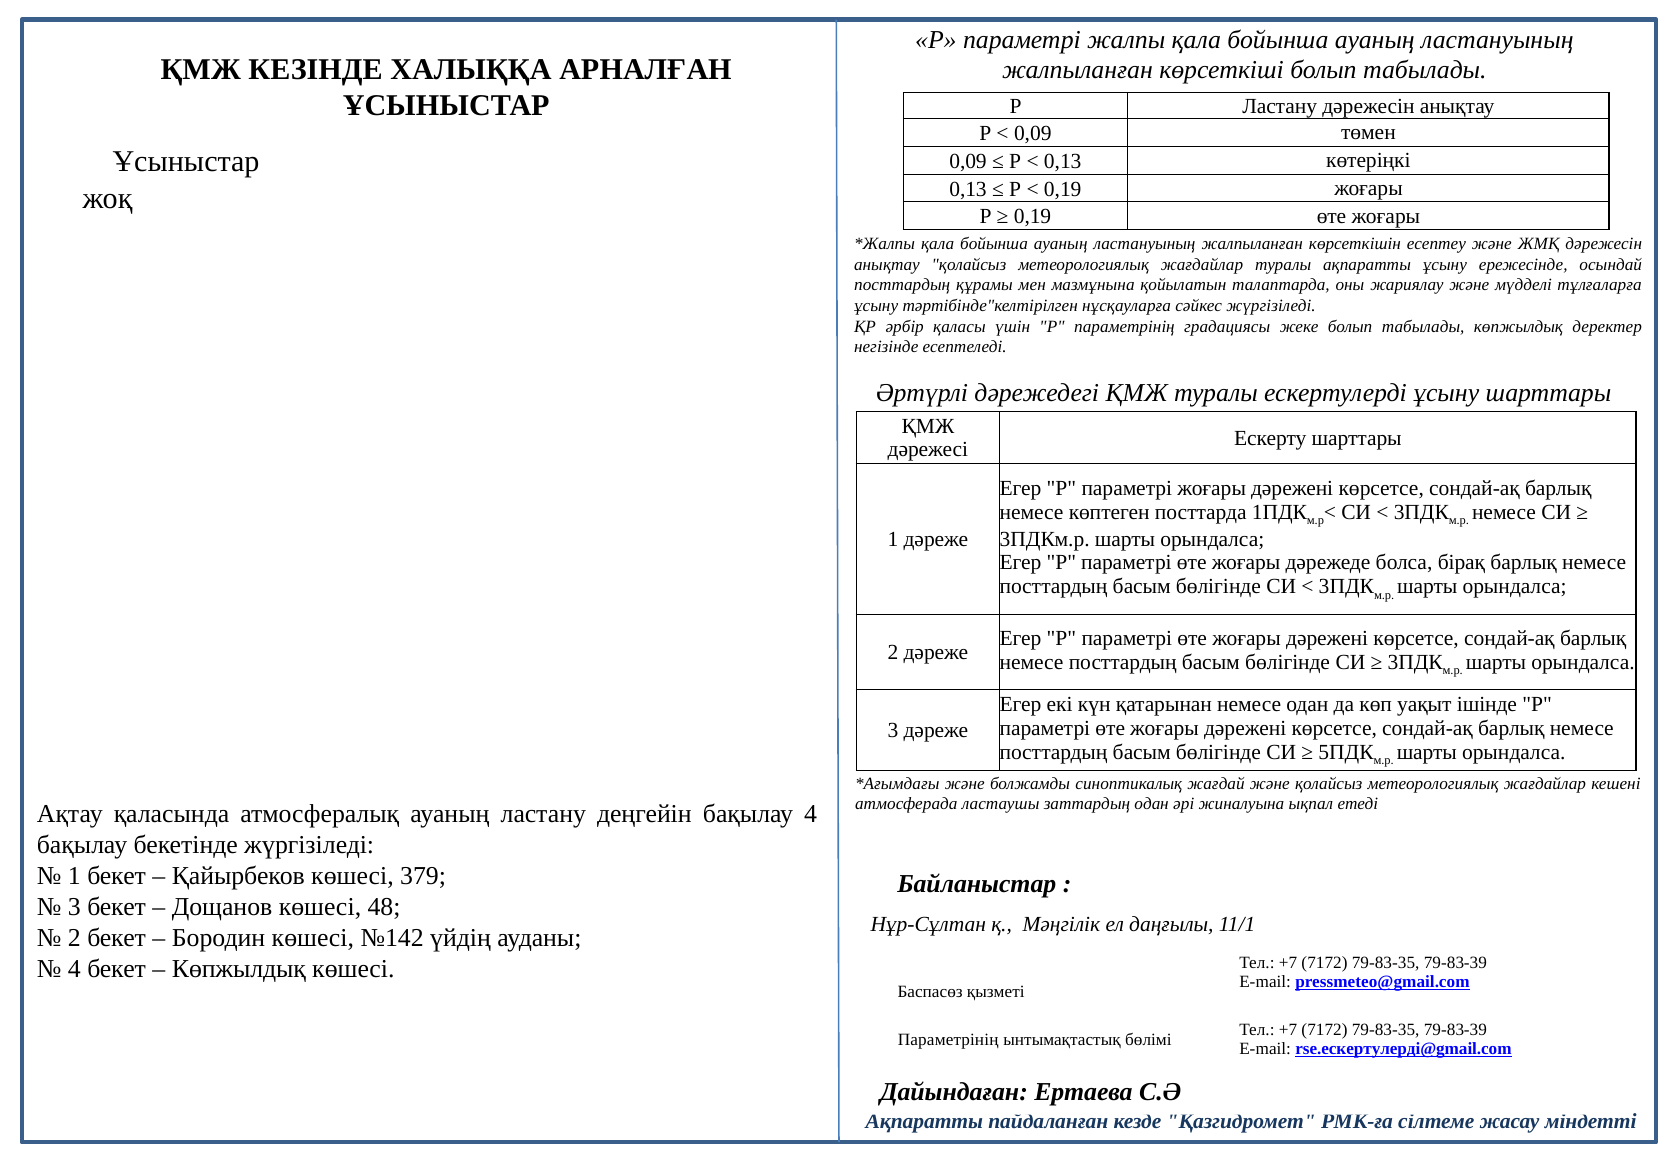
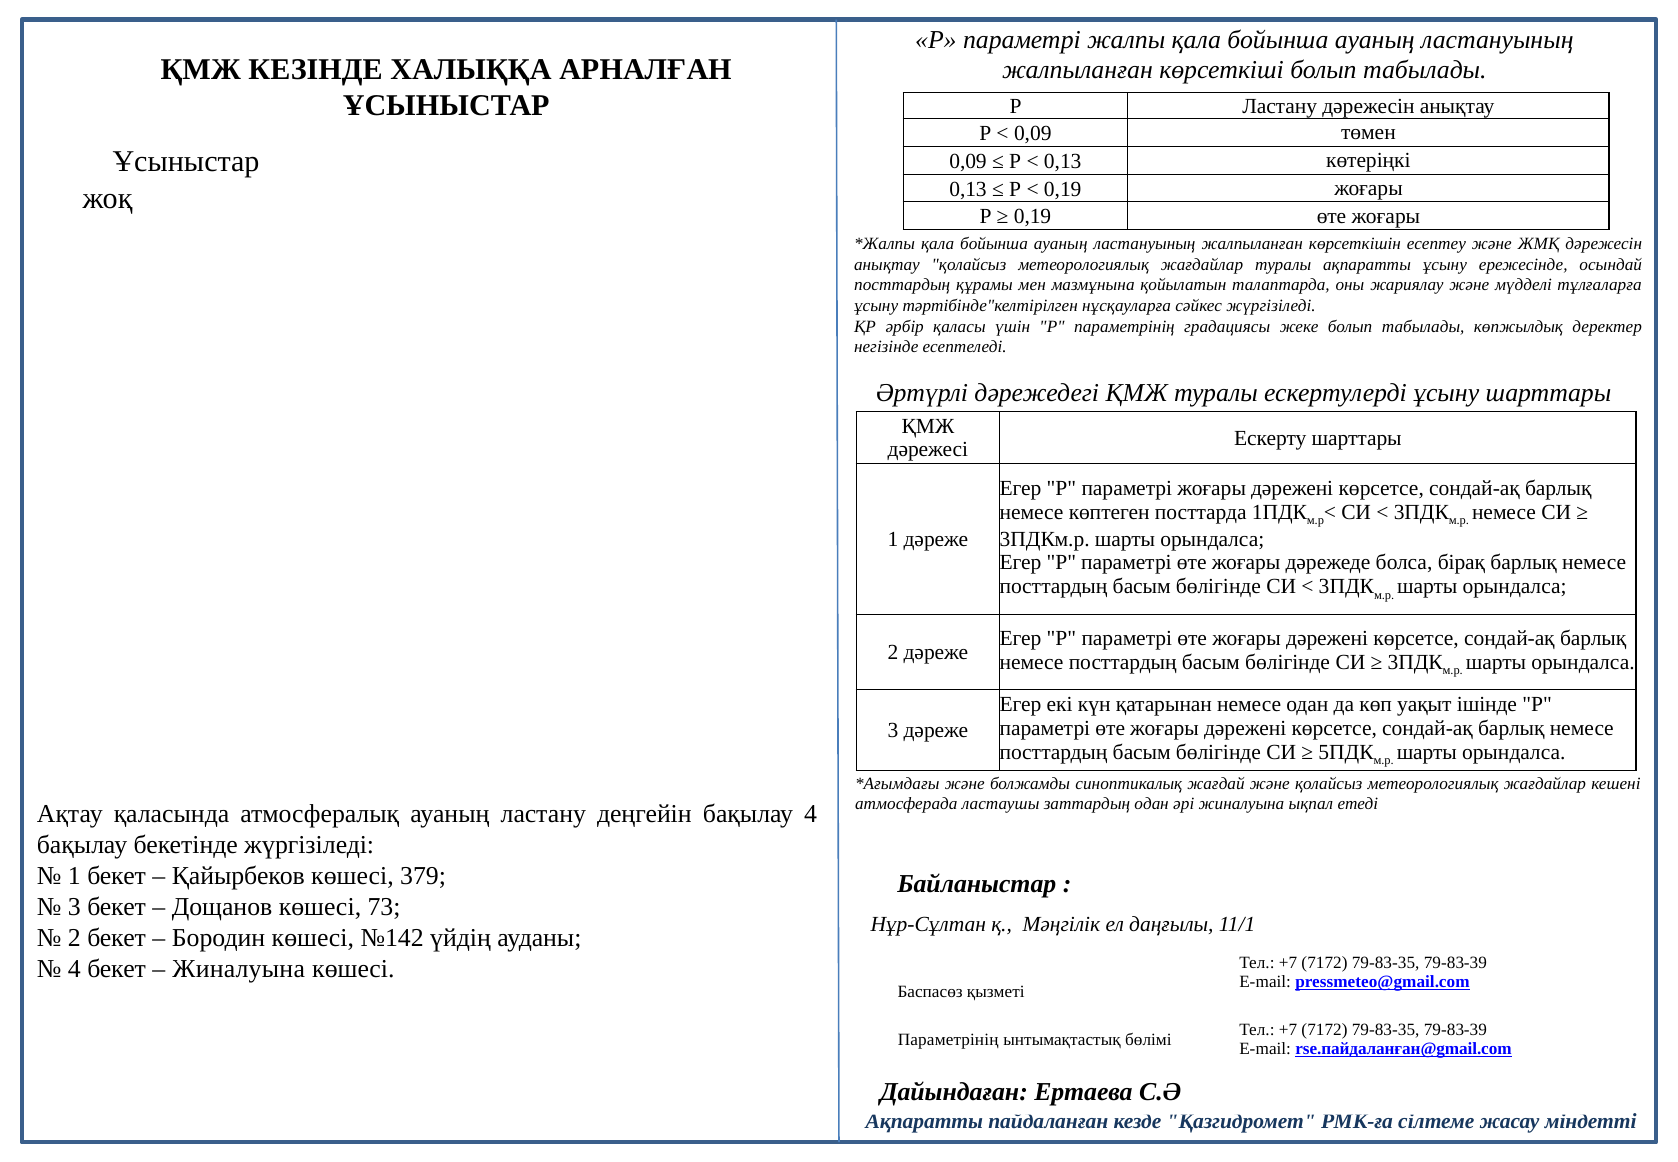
48: 48 -> 73 (384, 907)
Көпжылдық: Көпжылдық -> Жиналуына (239, 969)
rse.ескертулерді@gmail.com: rse.ескертулерді@gmail.com -> rse.пайдаланған@gmail.com (1404, 1049)
